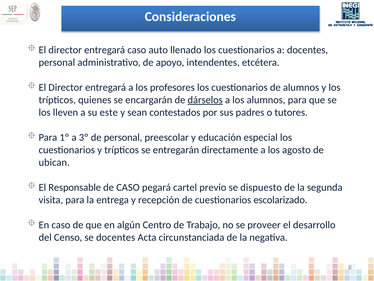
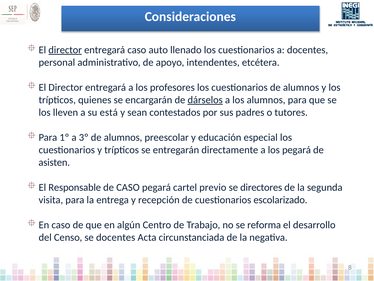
director underline: none -> present (65, 50)
este: este -> está (109, 112)
3º de personal: personal -> alumnos (123, 137)
los agosto: agosto -> pegará (297, 150)
ubican: ubican -> asisten (54, 162)
dispuesto: dispuesto -> directores (261, 187)
proveer: proveer -> reforma (264, 224)
